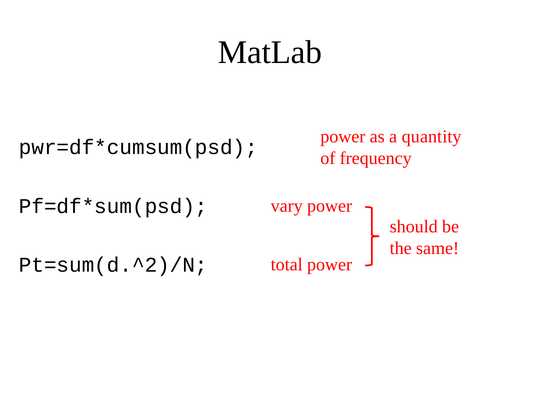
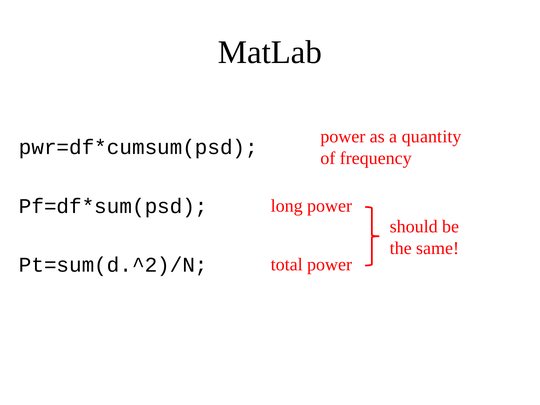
vary: vary -> long (287, 206)
